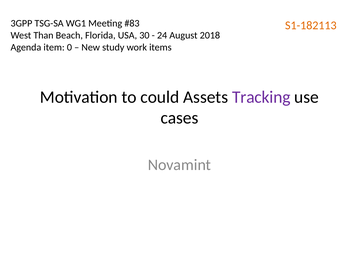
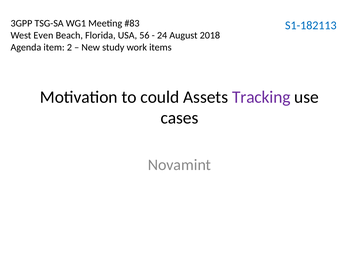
S1-182113 colour: orange -> blue (311, 25)
Than: Than -> Even (43, 35)
30: 30 -> 56 (144, 35)
0: 0 -> 2 (69, 47)
